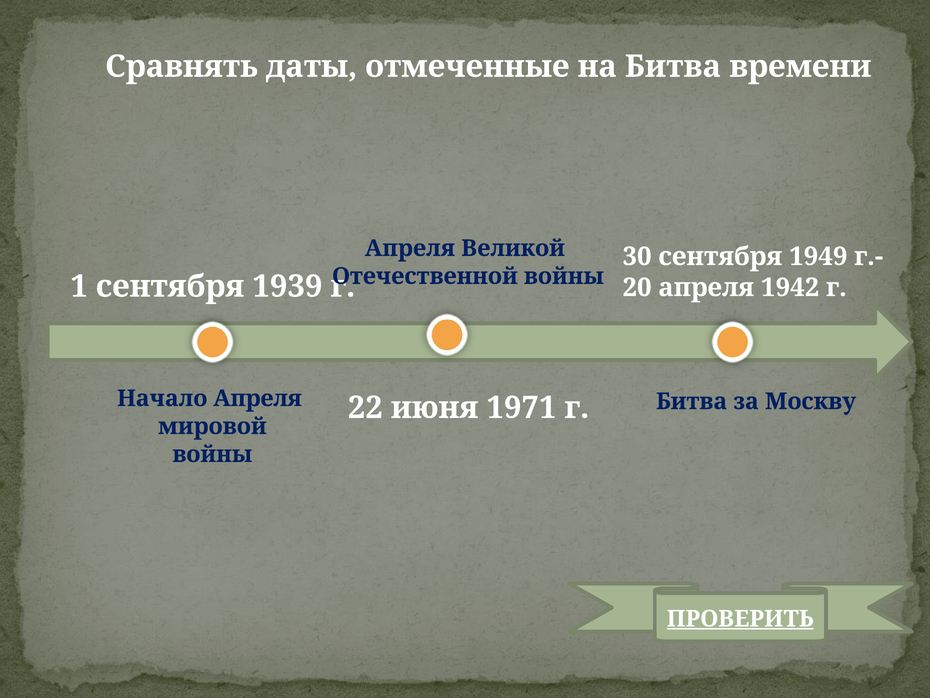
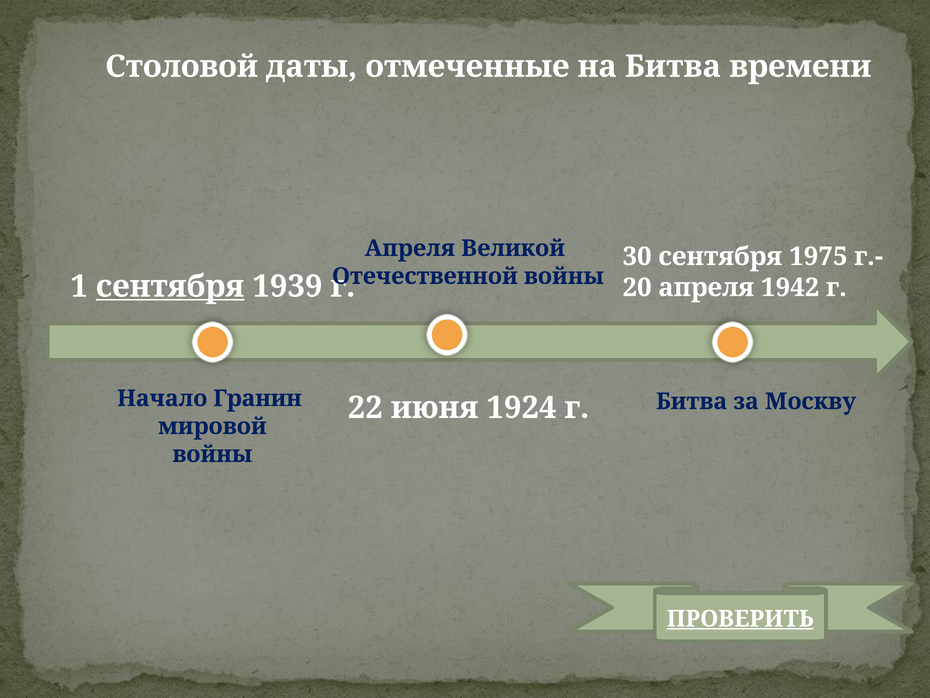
Сравнять: Сравнять -> Столовой (182, 66)
1949: 1949 -> 1975 (818, 256)
сентября underline: none -> present (170, 286)
Начало Апреля: Апреля -> Гранин (258, 398)
1971: 1971 -> 1924 (521, 407)
